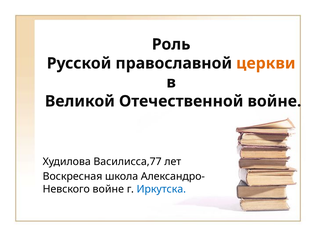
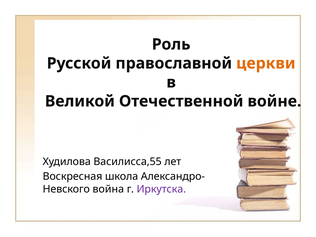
Василисса,77: Василисса,77 -> Василисса,55 (128, 162)
войне: войне -> война (108, 189)
Иркутска colour: blue -> purple (161, 189)
